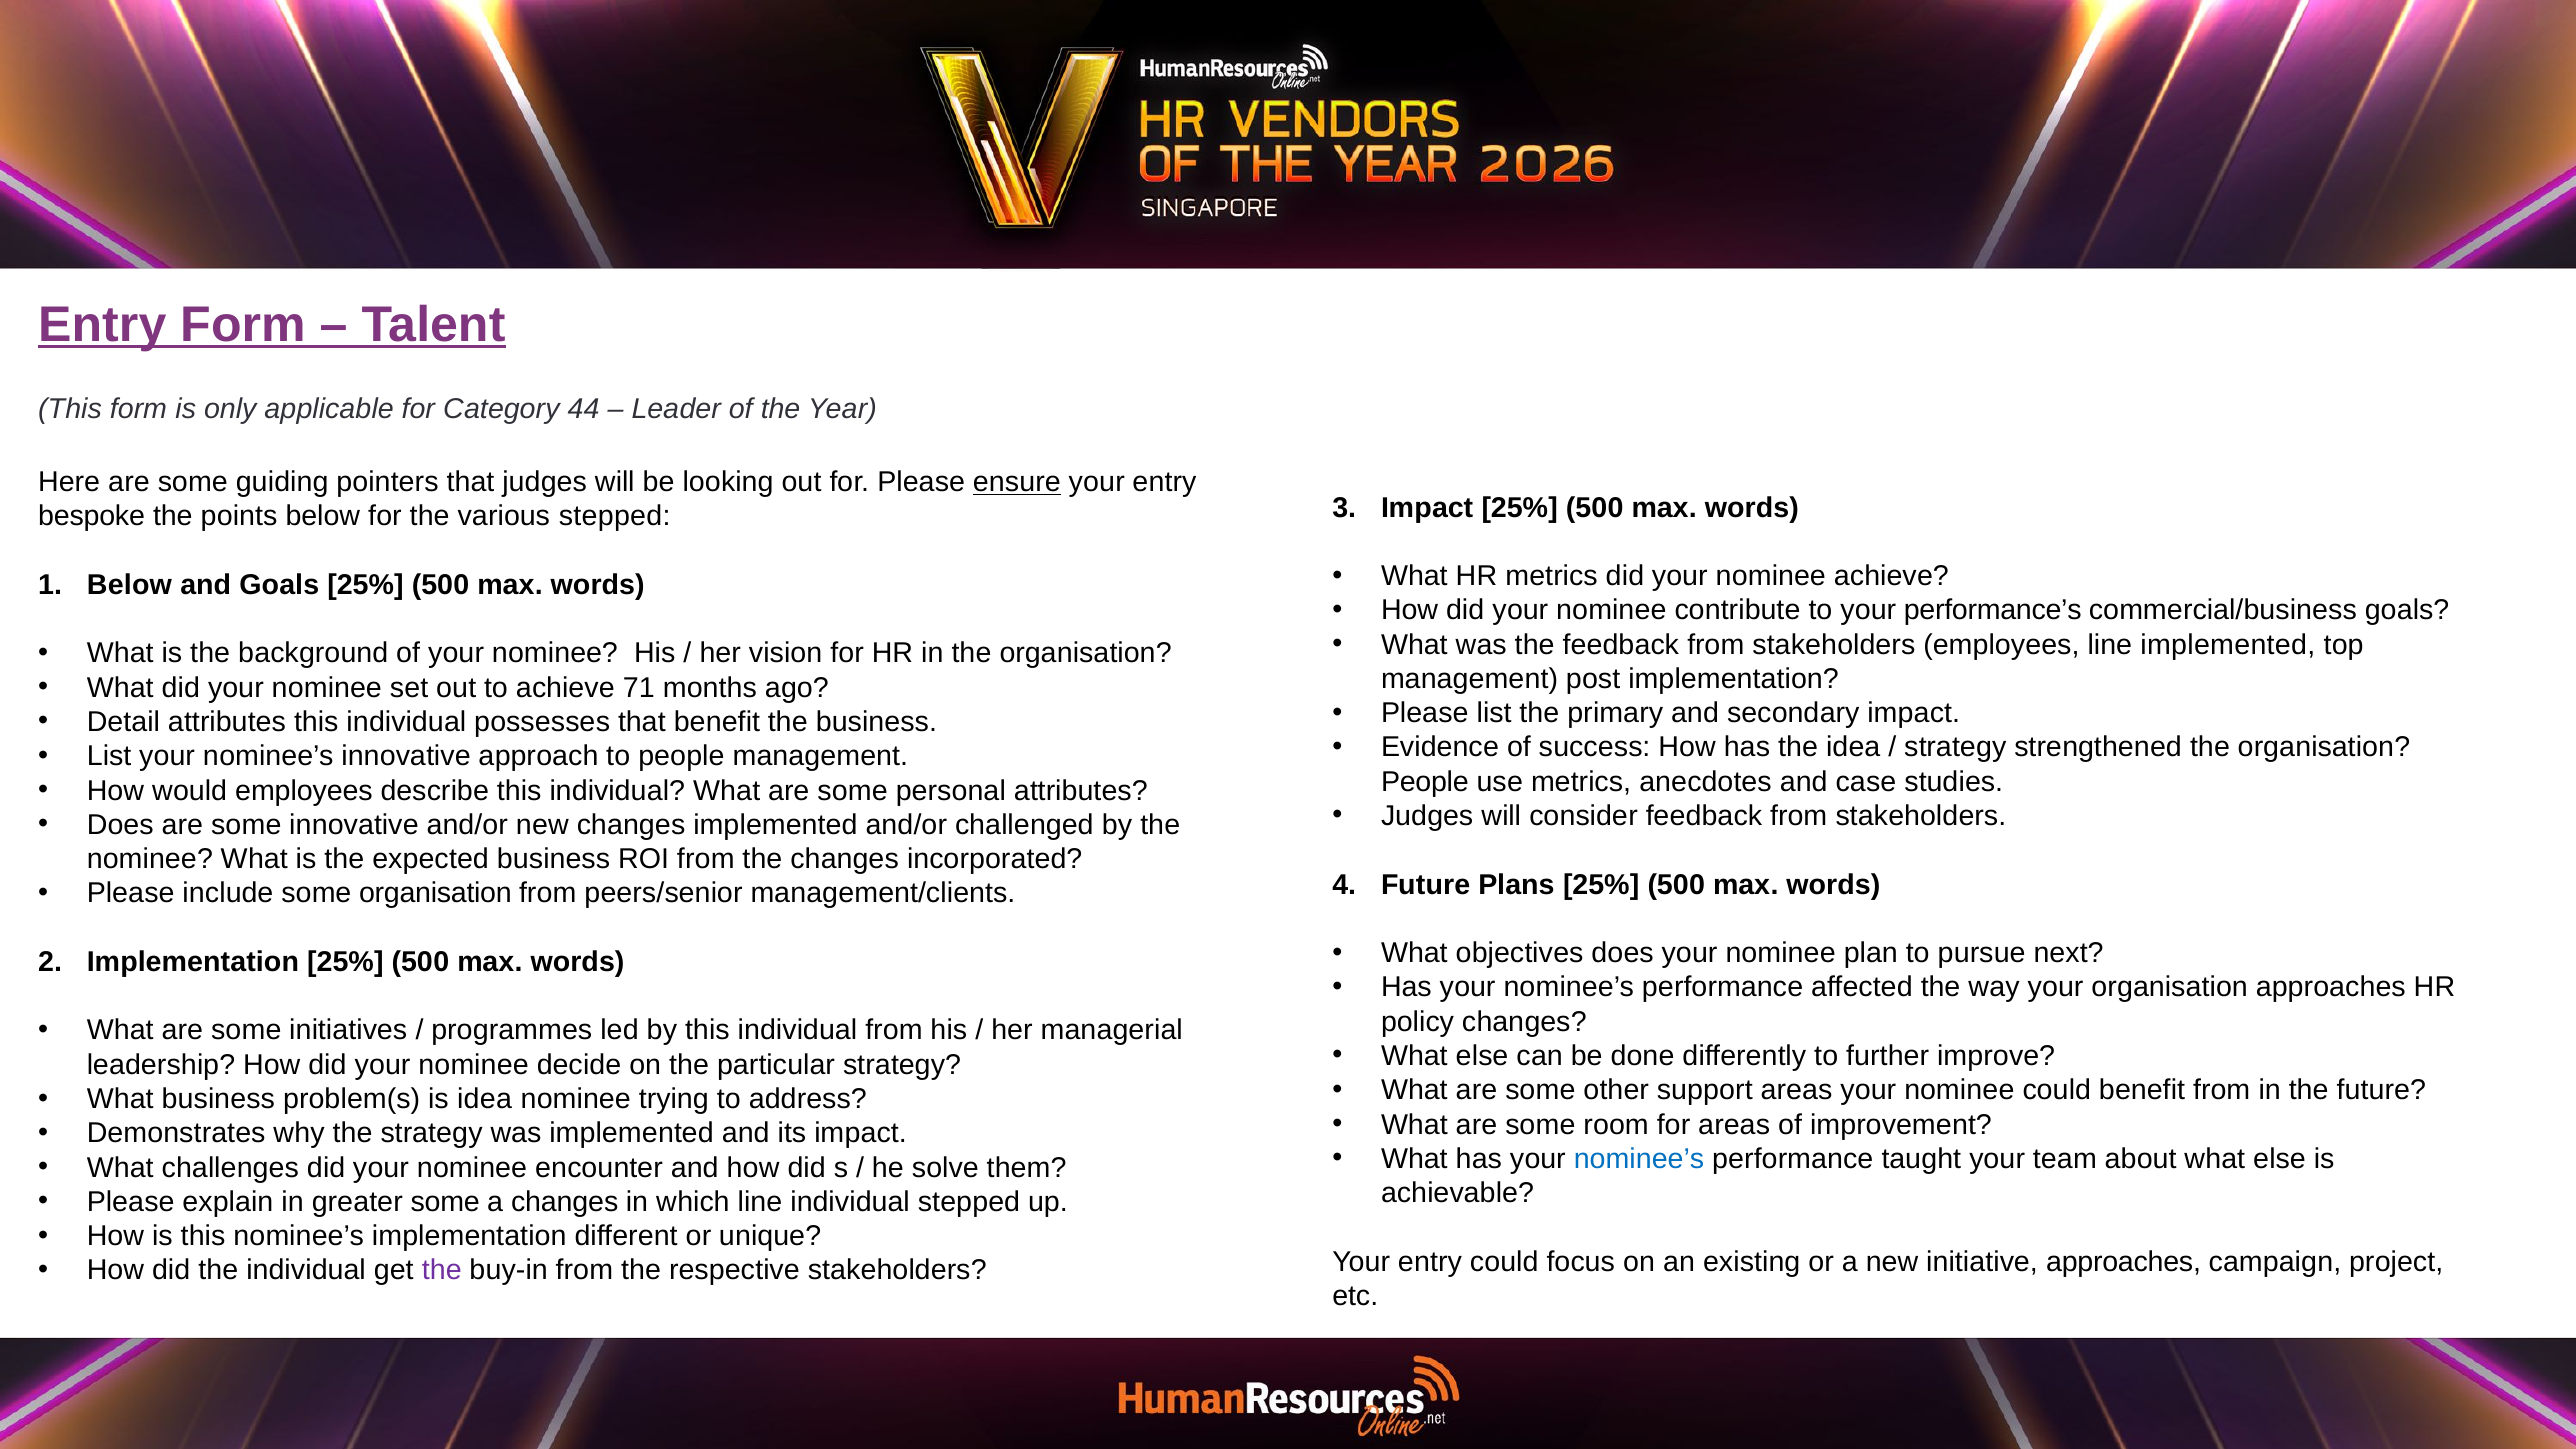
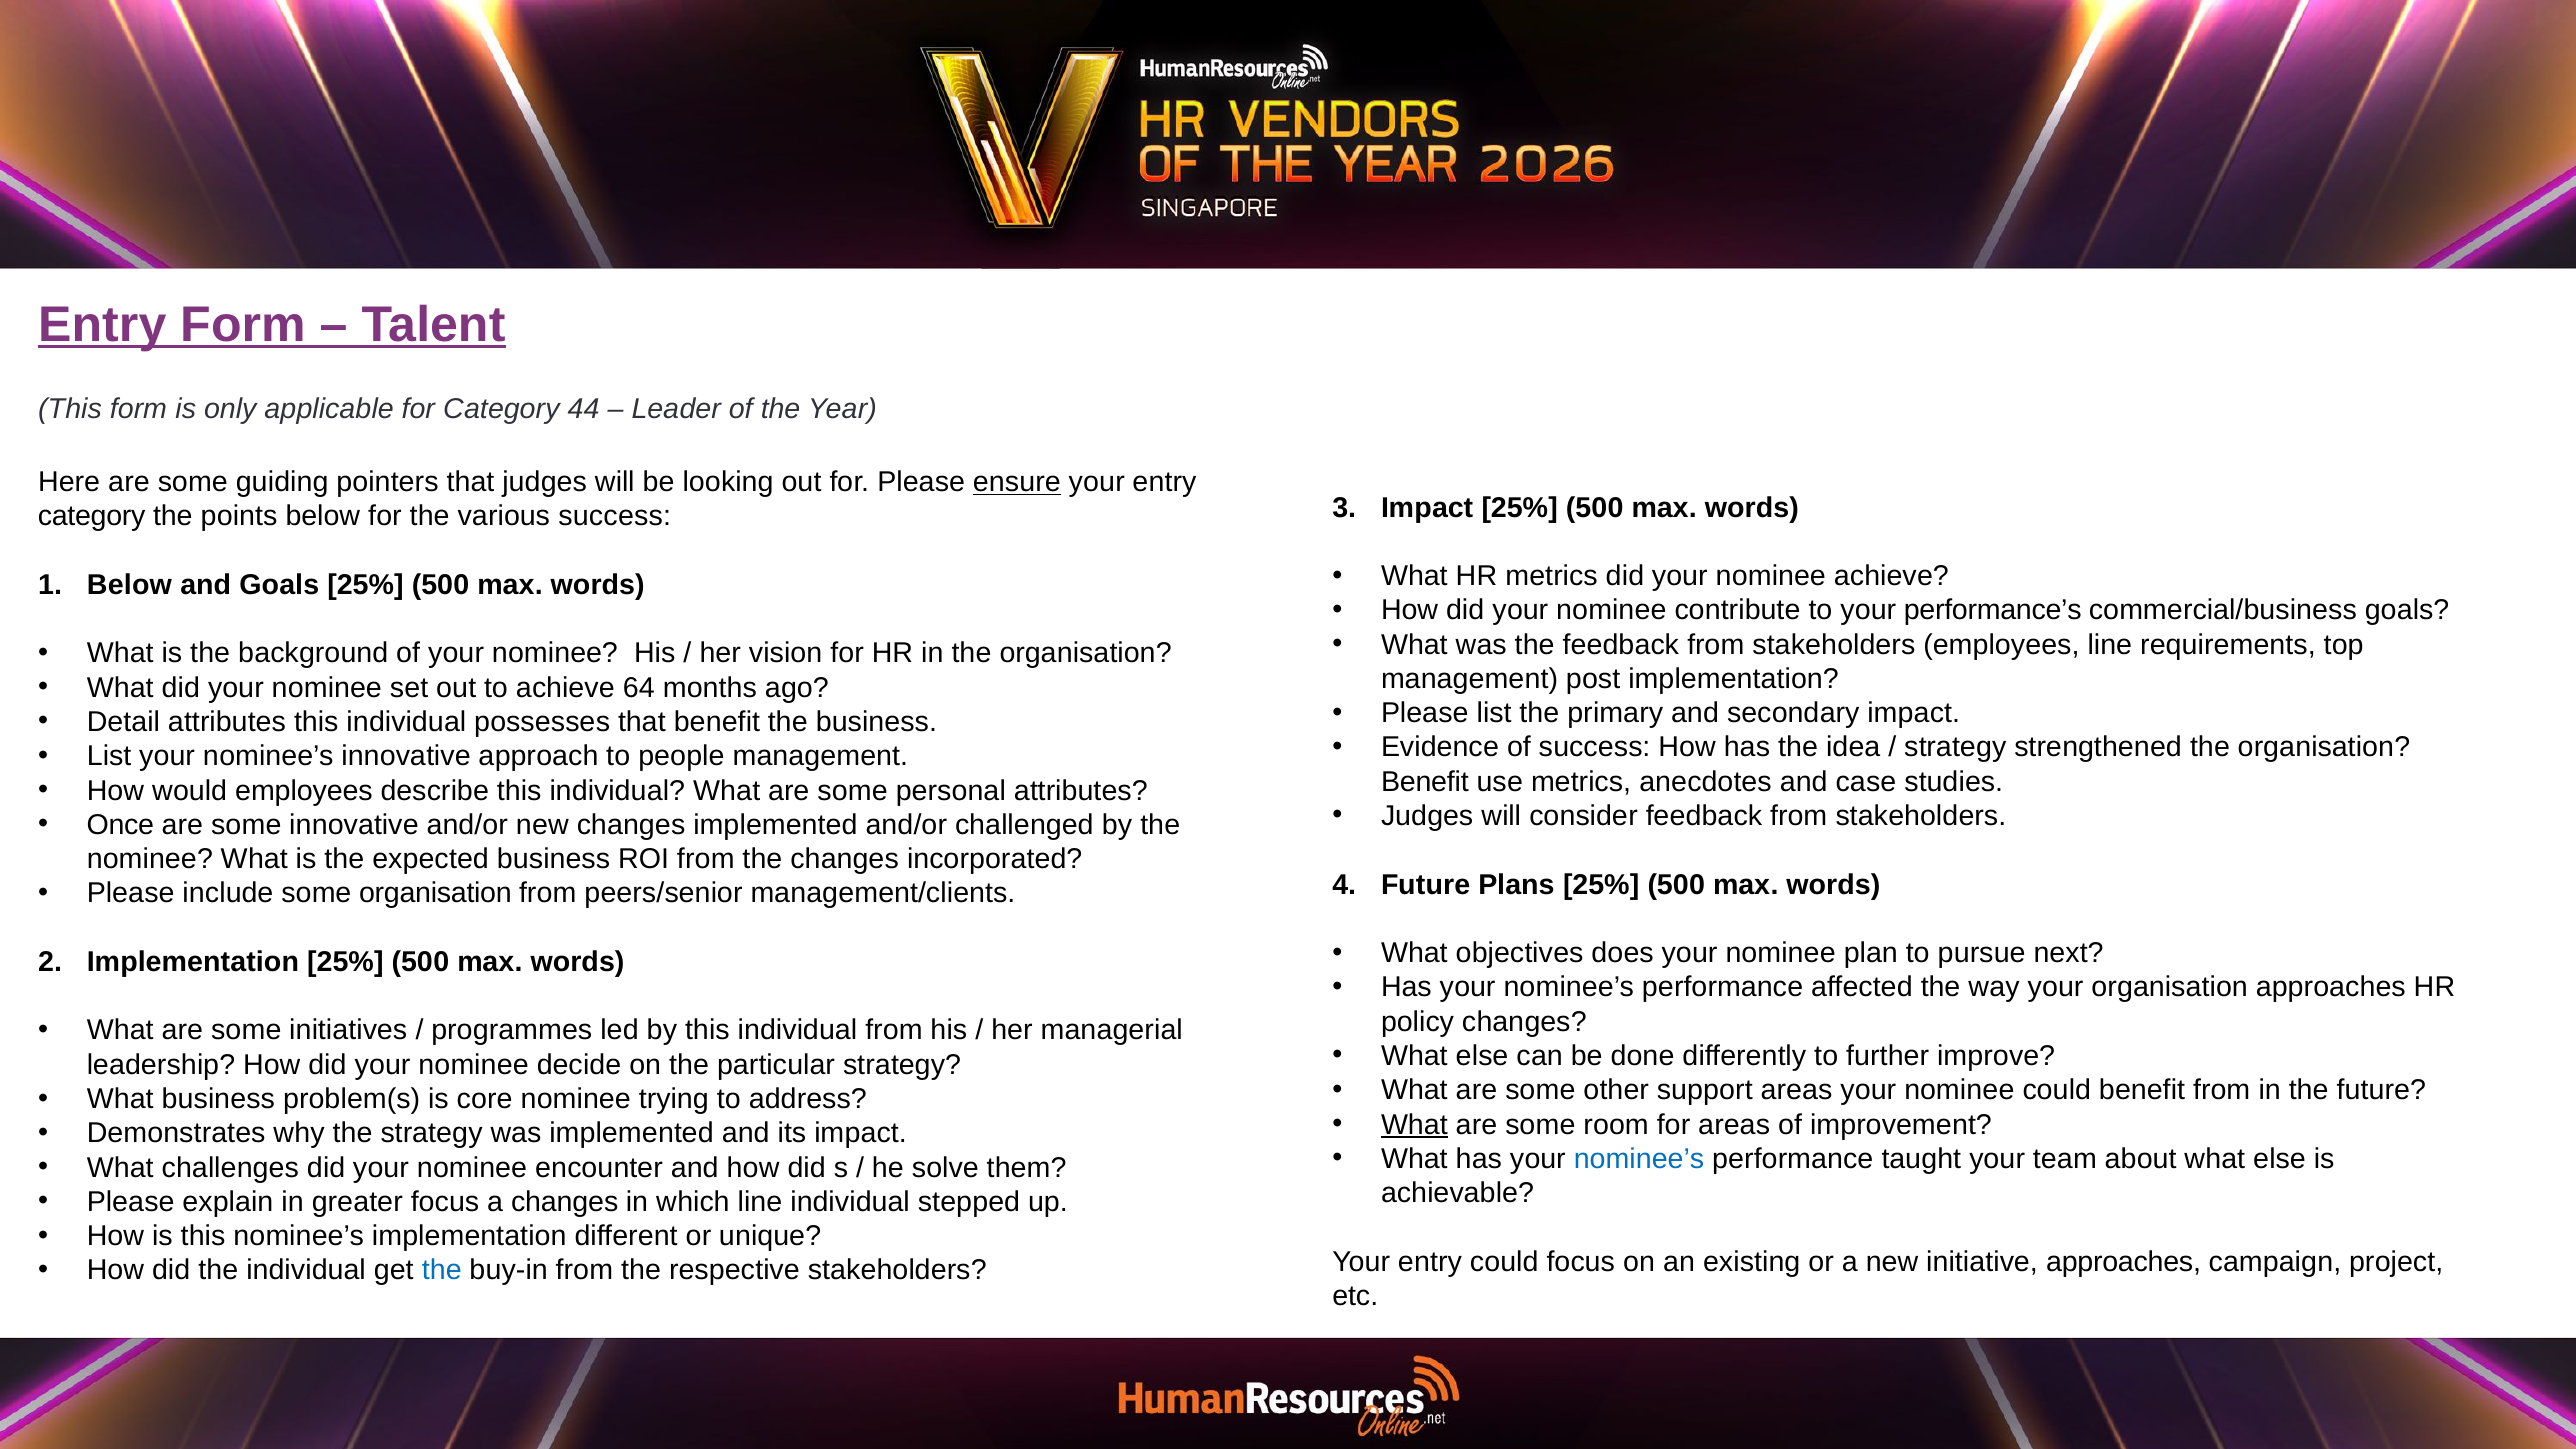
bespoke: bespoke -> category (92, 516)
various stepped: stepped -> success (615, 516)
line implemented: implemented -> requirements (2228, 645)
71: 71 -> 64 (639, 688)
People: People -> Benefit (1425, 782)
Does: Does -> Once (120, 825)
is idea: idea -> core (485, 1099)
What underline: none -> present (1414, 1125)
greater some: some -> focus (445, 1202)
the colour: purple -> blue (442, 1271)
